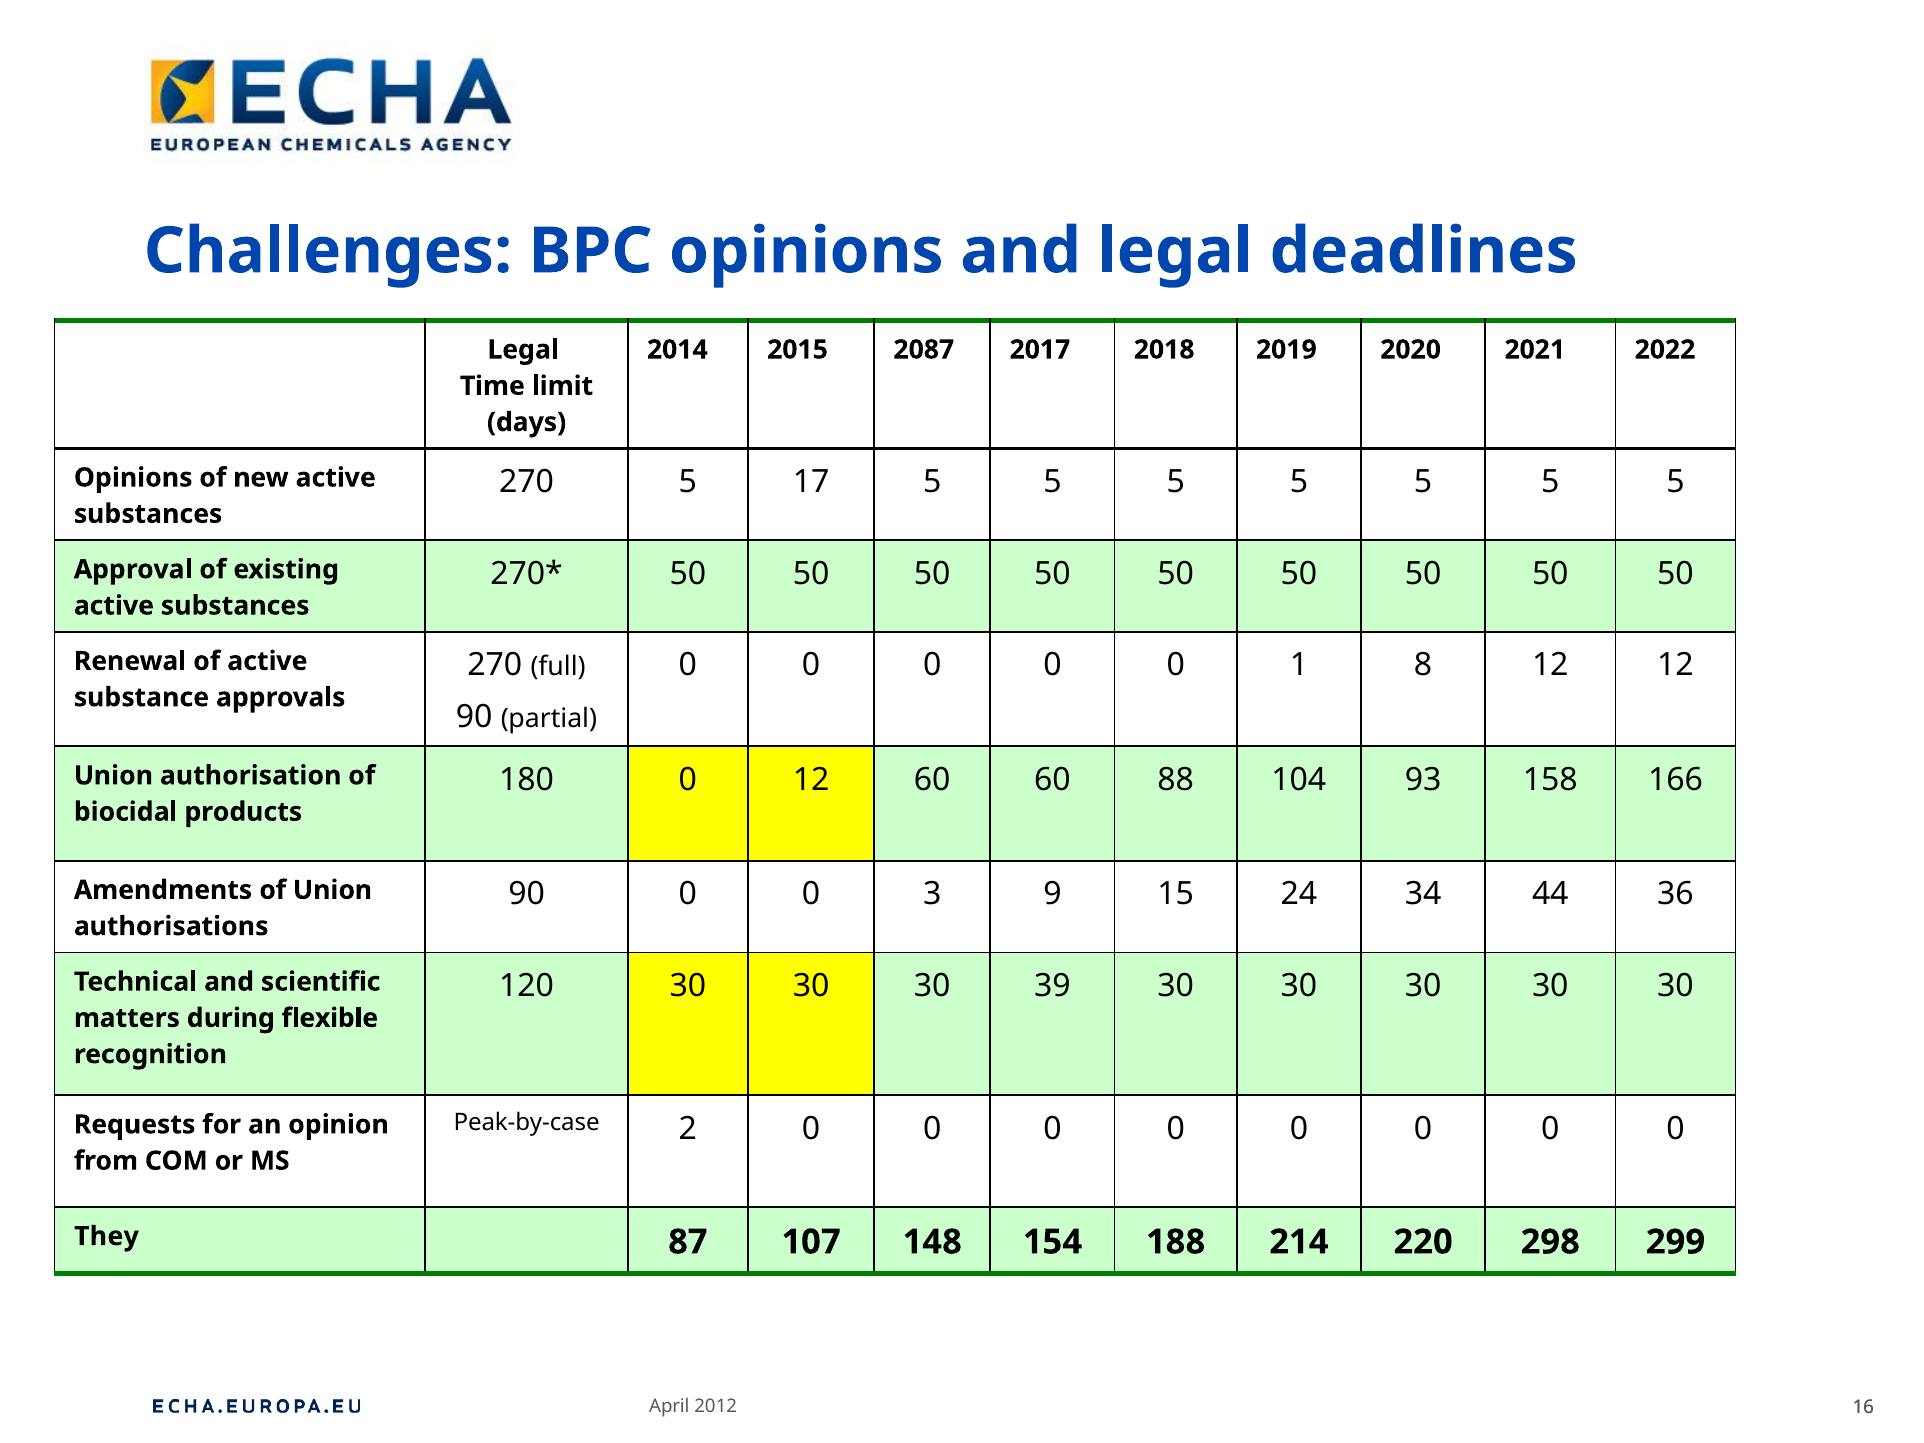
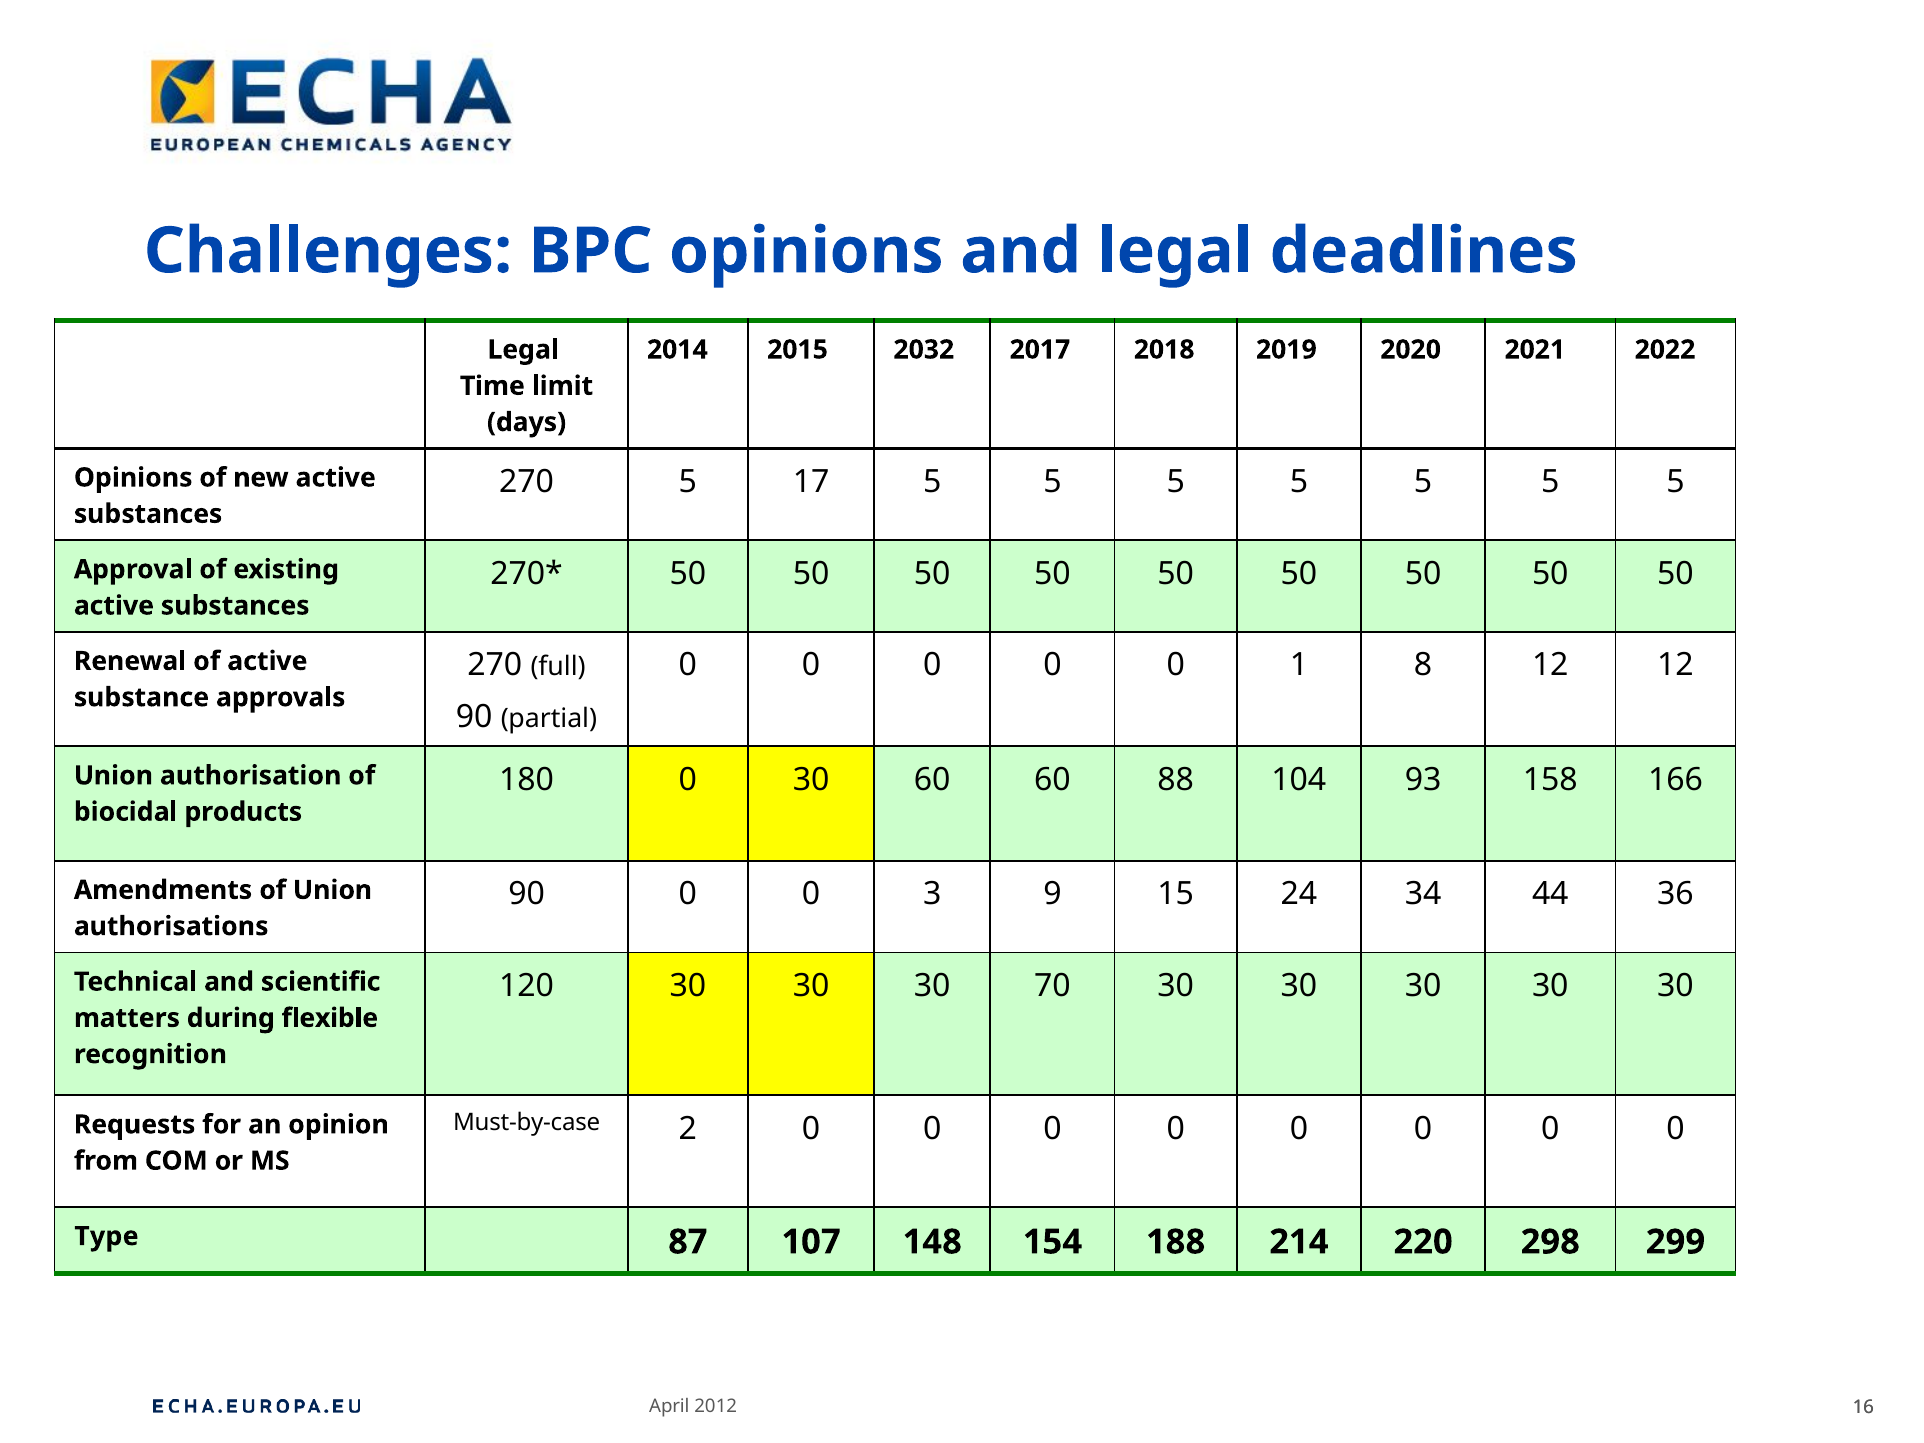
2087: 2087 -> 2032 (924, 350)
0 12: 12 -> 30 (811, 780)
39: 39 -> 70 (1052, 986)
Peak-by-case: Peak-by-case -> Must-by-case (527, 1123)
They: They -> Type (106, 1236)
